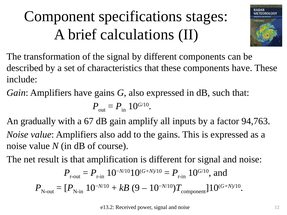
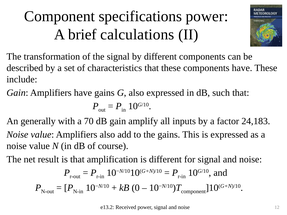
specifications stages: stages -> power (207, 16)
gradually: gradually -> generally (38, 121)
67: 67 -> 70 (89, 121)
94,763: 94,763 -> 24,183 (256, 121)
9: 9 -> 0 (136, 188)
